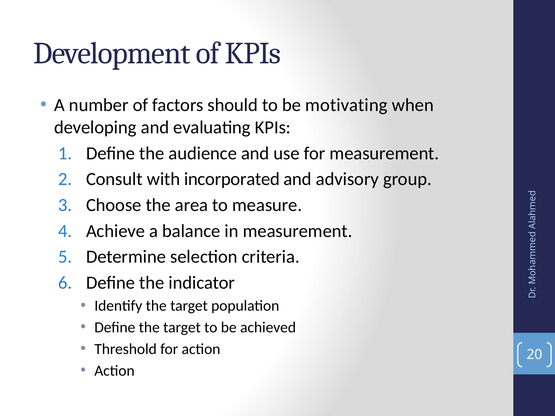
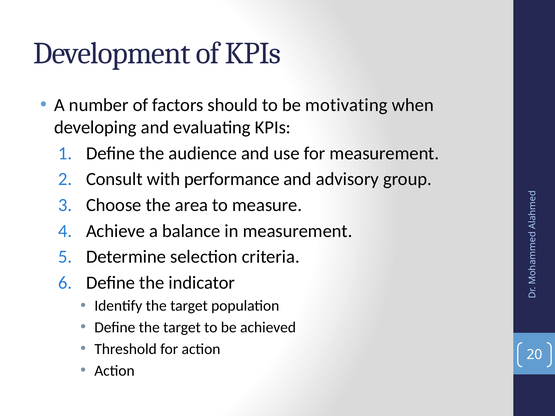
incorporated: incorporated -> performance (232, 179)
